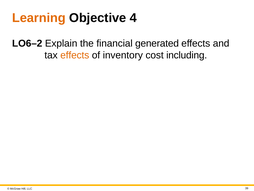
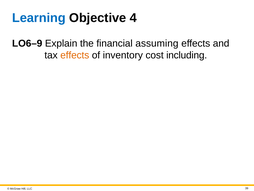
Learning colour: orange -> blue (39, 18)
O6–2: O6–2 -> O6–9 (30, 43)
generated: generated -> assuming (157, 43)
